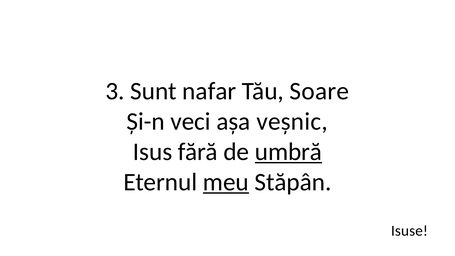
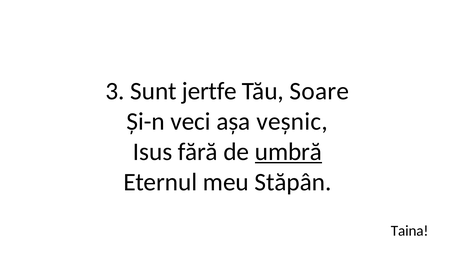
nafar: nafar -> jertfe (209, 91)
meu underline: present -> none (226, 182)
Isuse: Isuse -> Taina (410, 231)
